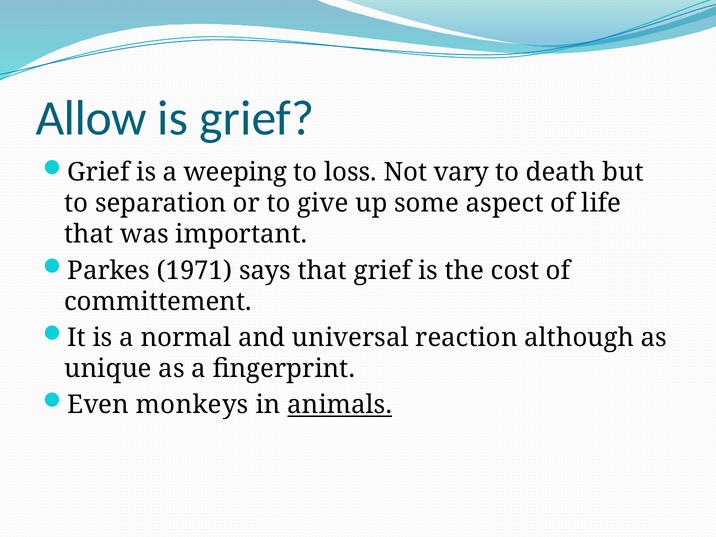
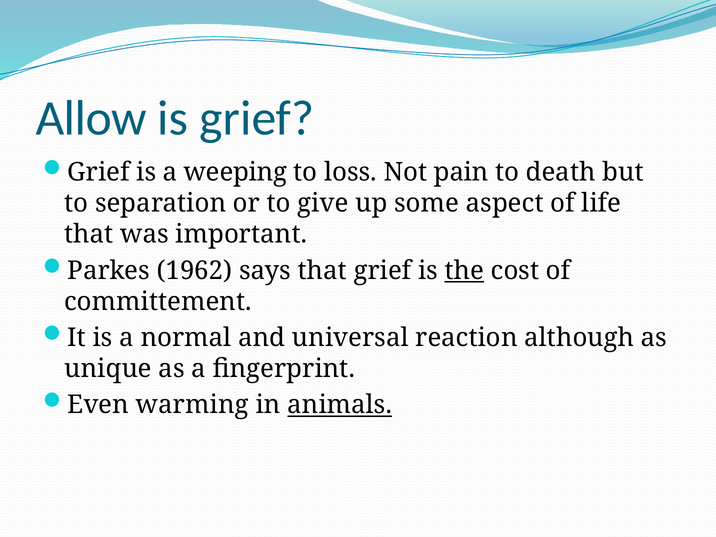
vary: vary -> pain (461, 172)
1971: 1971 -> 1962 (194, 271)
the underline: none -> present (464, 271)
monkeys: monkeys -> warming (192, 405)
